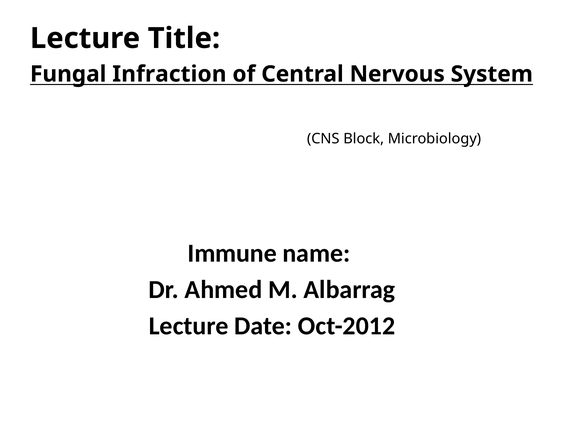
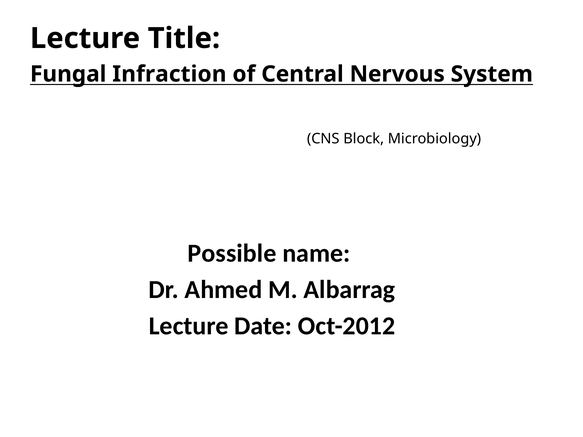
Immune: Immune -> Possible (232, 253)
